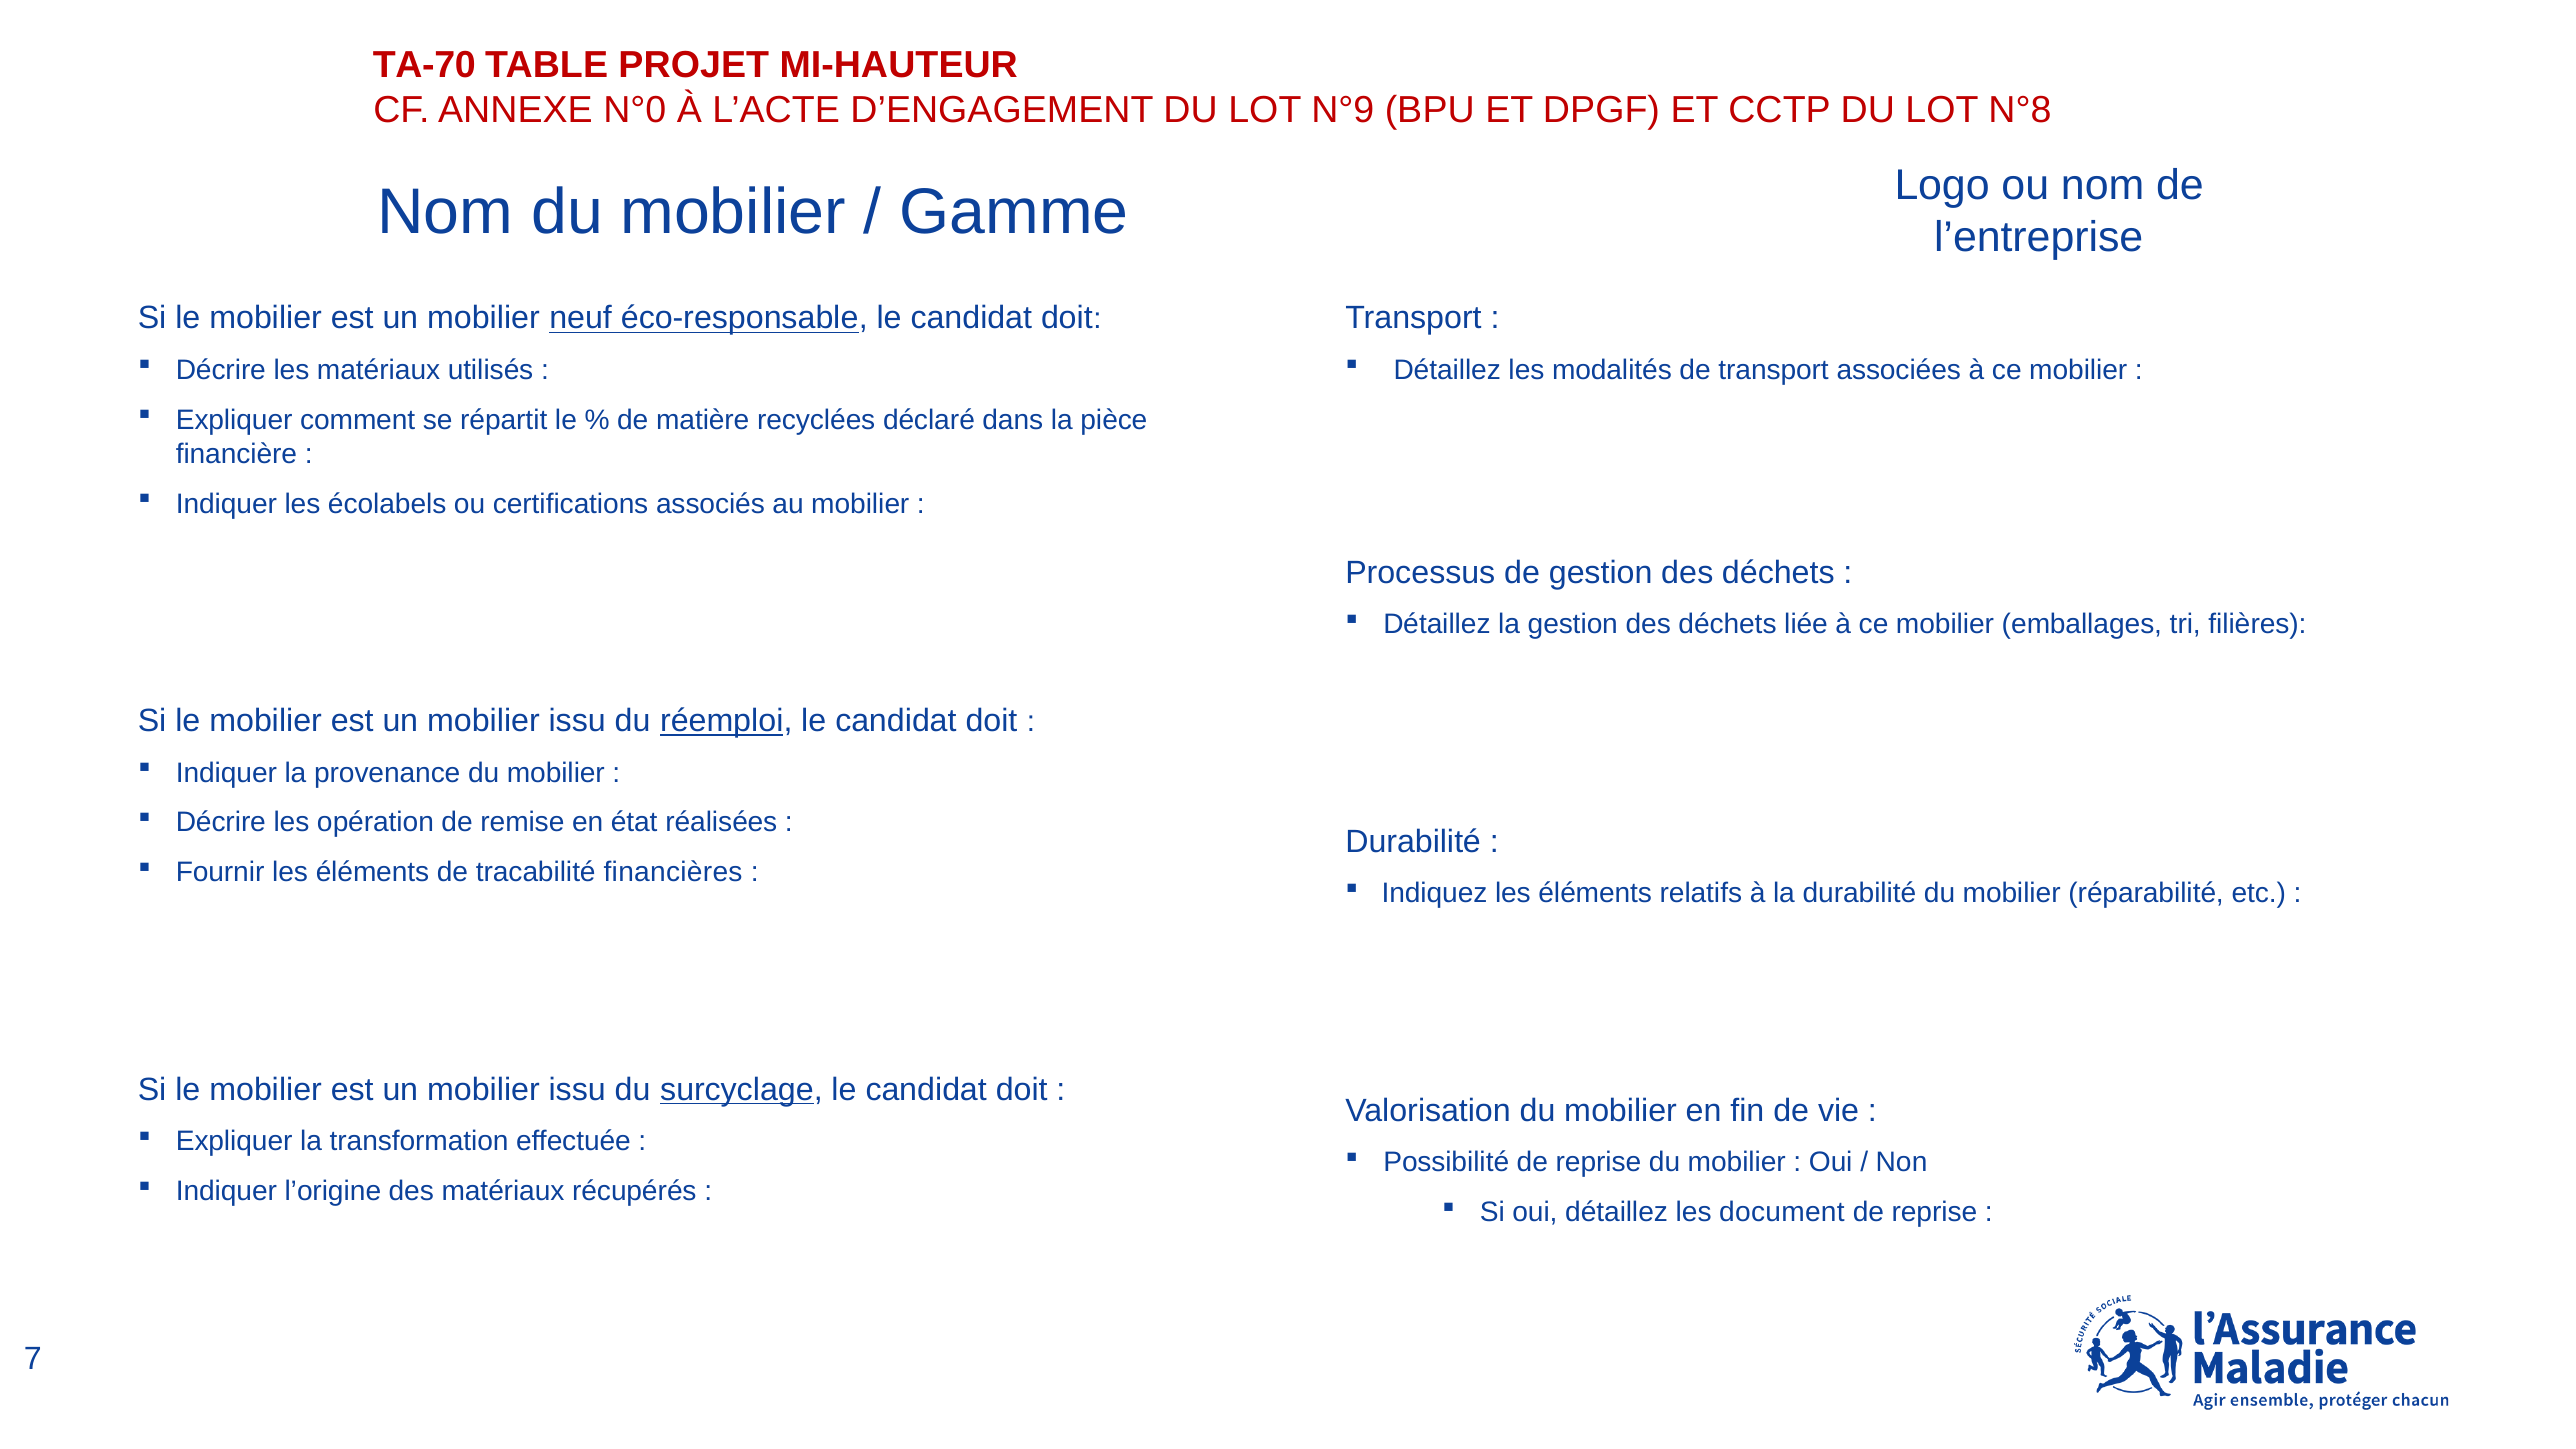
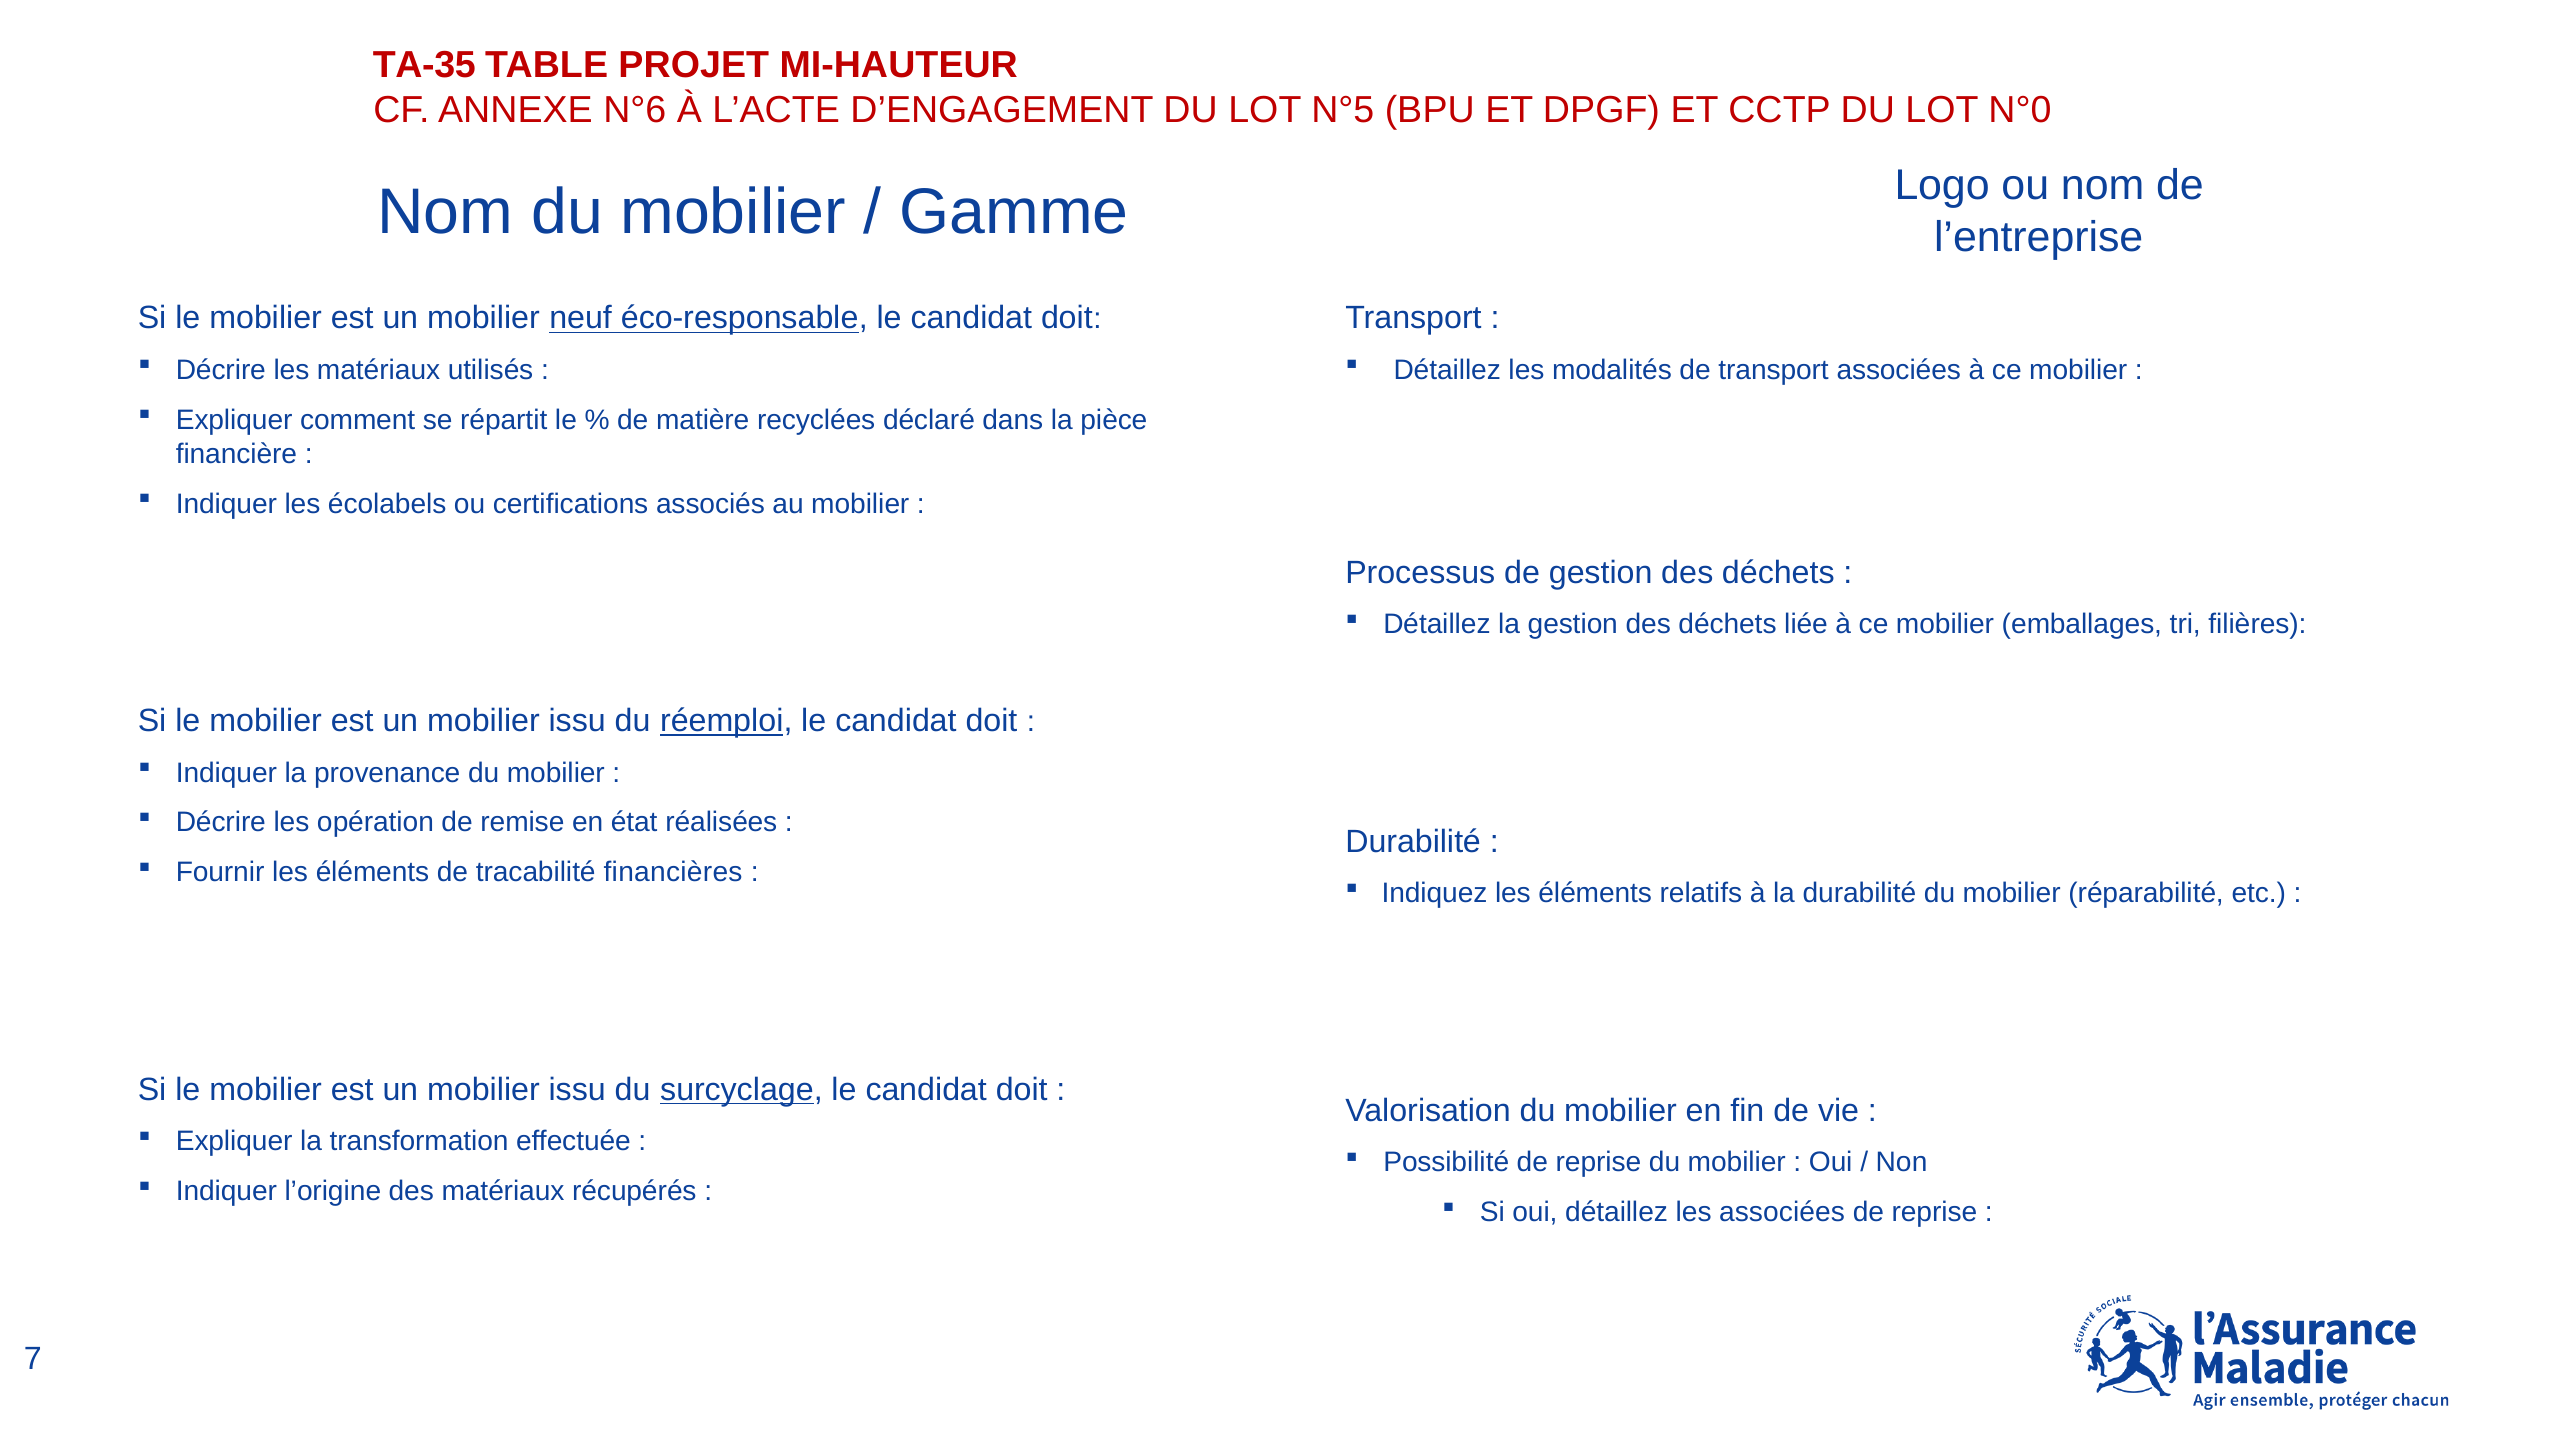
TA-70: TA-70 -> TA-35 (424, 65)
N°0: N°0 -> N°6 (635, 111)
N°9: N°9 -> N°5 (1343, 111)
N°8: N°8 -> N°0 (2020, 111)
les document: document -> associées (1782, 1212)
